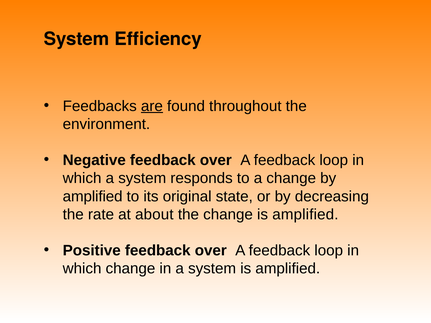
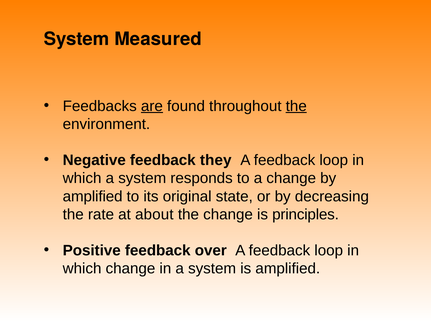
Efficiency: Efficiency -> Measured (158, 39)
the underline: none -> present (296, 106)
Negative feedback over: over -> they (216, 160)
change is amplified: amplified -> principles (306, 215)
